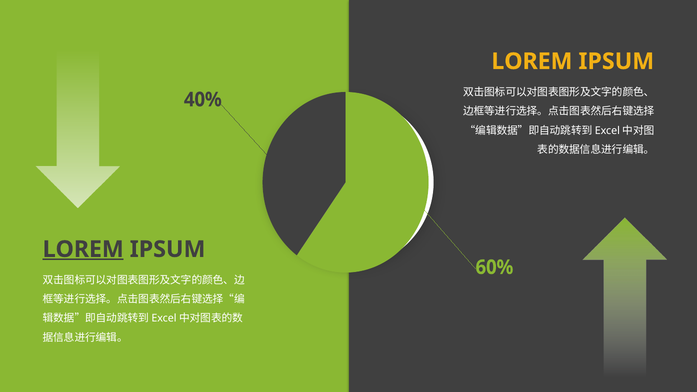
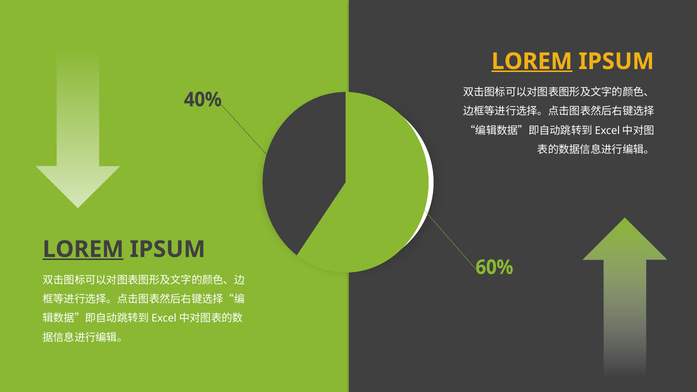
LOREM underline: none -> present (532, 61)
